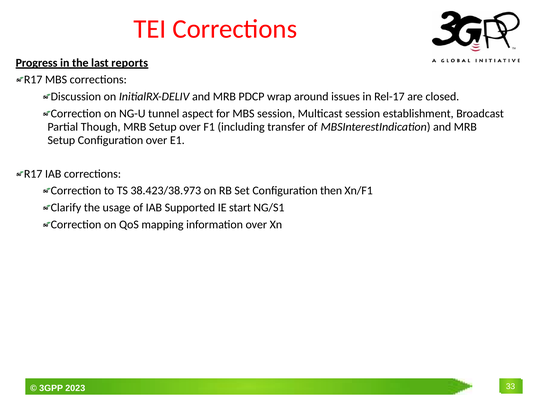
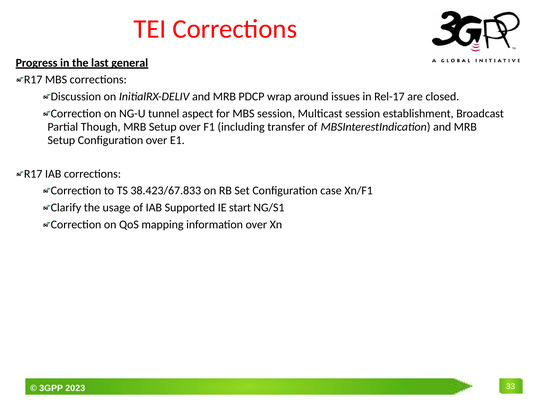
reports: reports -> general (130, 63)
38.423/38.973: 38.423/38.973 -> 38.423/67.833 (166, 190)
then: then -> case (331, 190)
